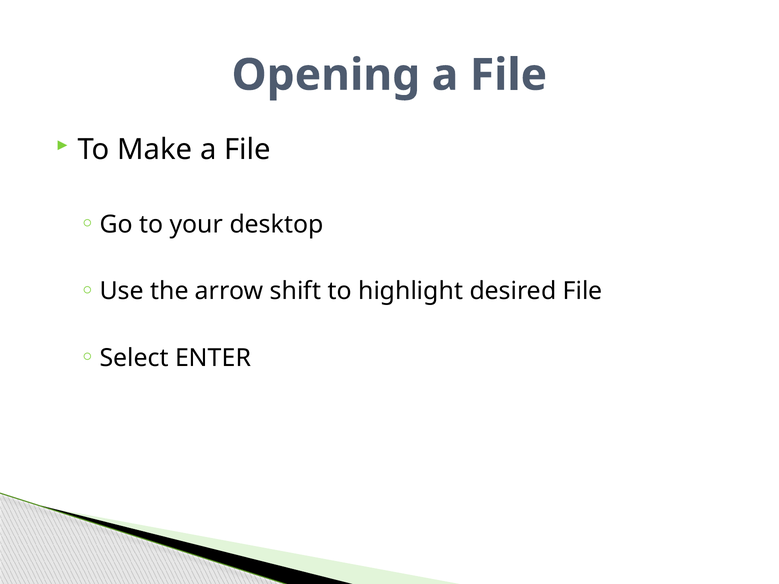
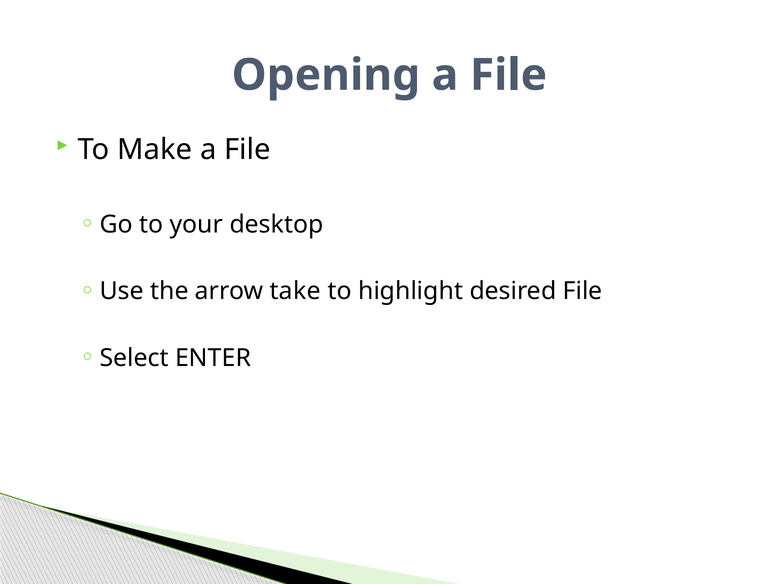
shift: shift -> take (295, 291)
